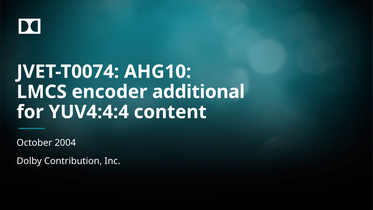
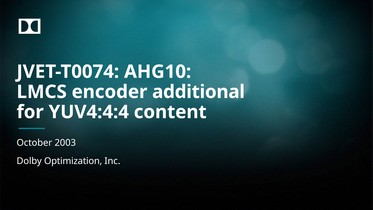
2004: 2004 -> 2003 (65, 143)
Contribution: Contribution -> Optimization (73, 161)
